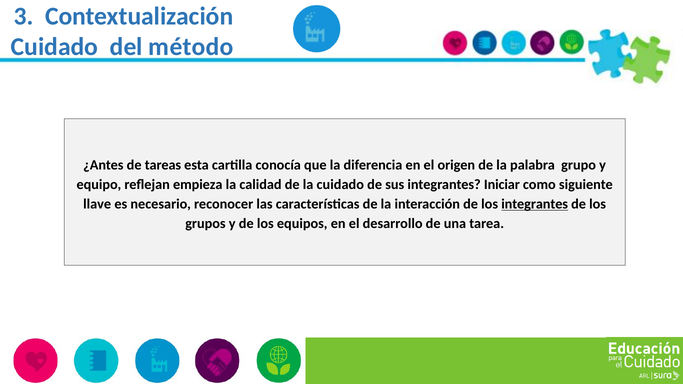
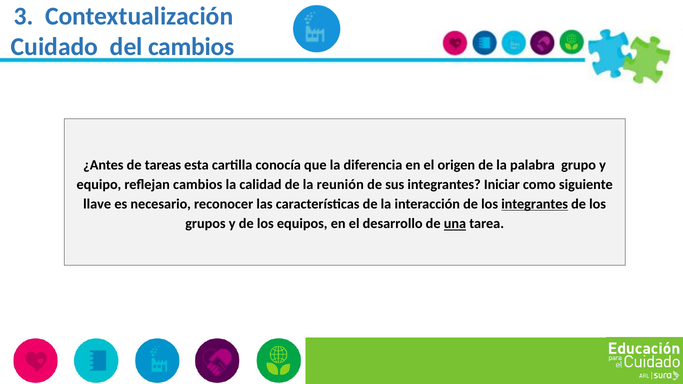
del método: método -> cambios (191, 47)
reflejan empieza: empieza -> cambios (198, 185)
la cuidado: cuidado -> reunión (340, 185)
una underline: none -> present (455, 224)
